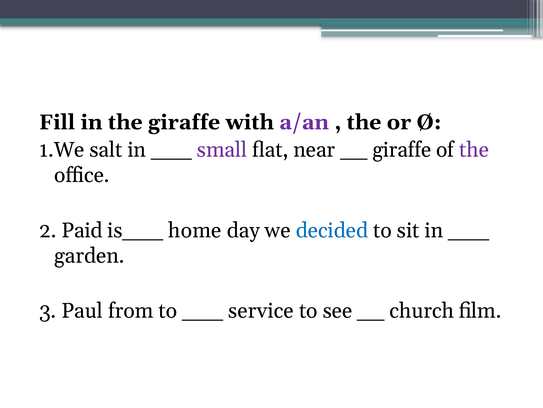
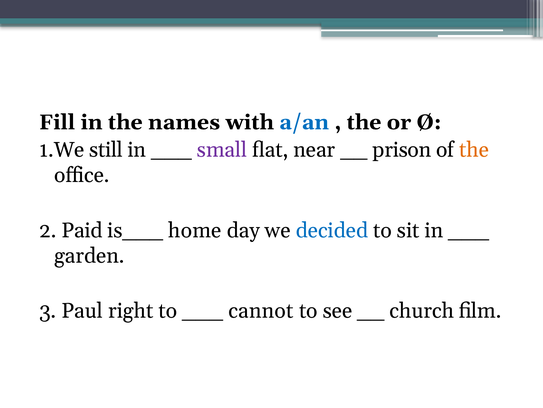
the giraffe: giraffe -> names (184, 122)
a/an colour: purple -> blue (304, 122)
salt: salt -> still (106, 150)
giraffe: giraffe -> prison (402, 150)
the colour: purple -> orange (474, 150)
from: from -> right (131, 310)
service: service -> cannot (261, 310)
